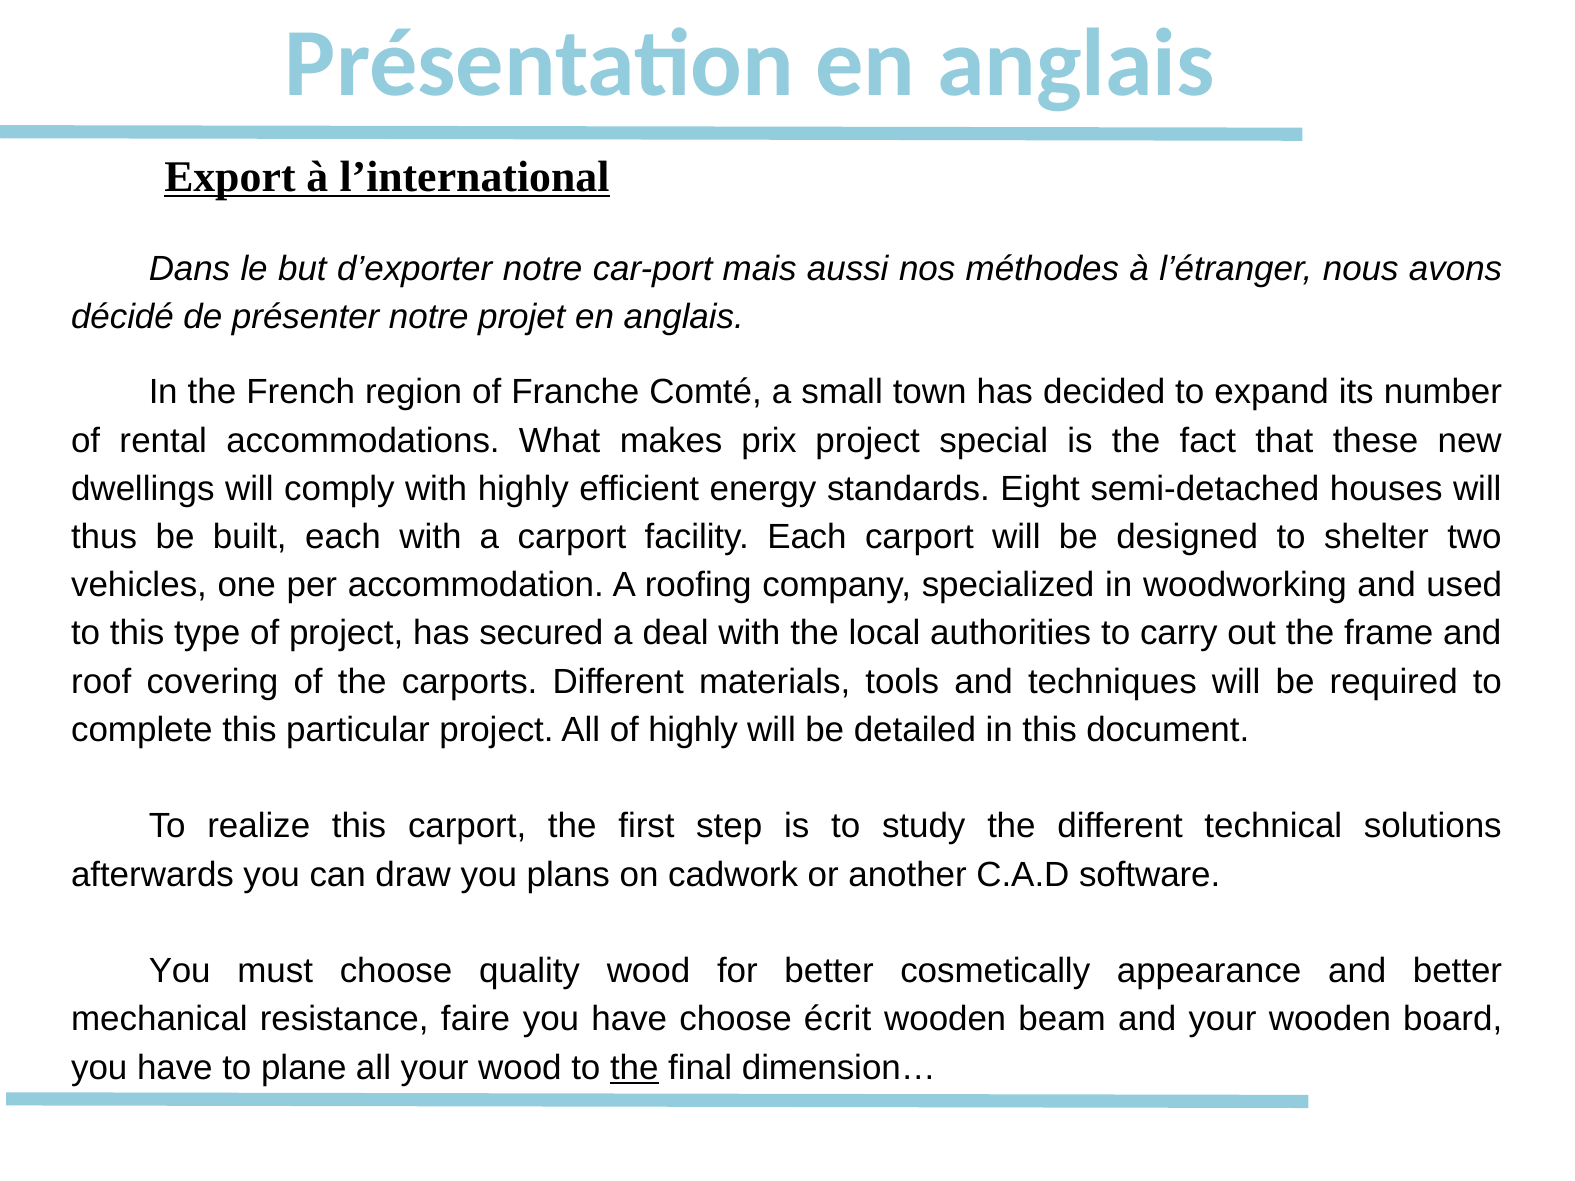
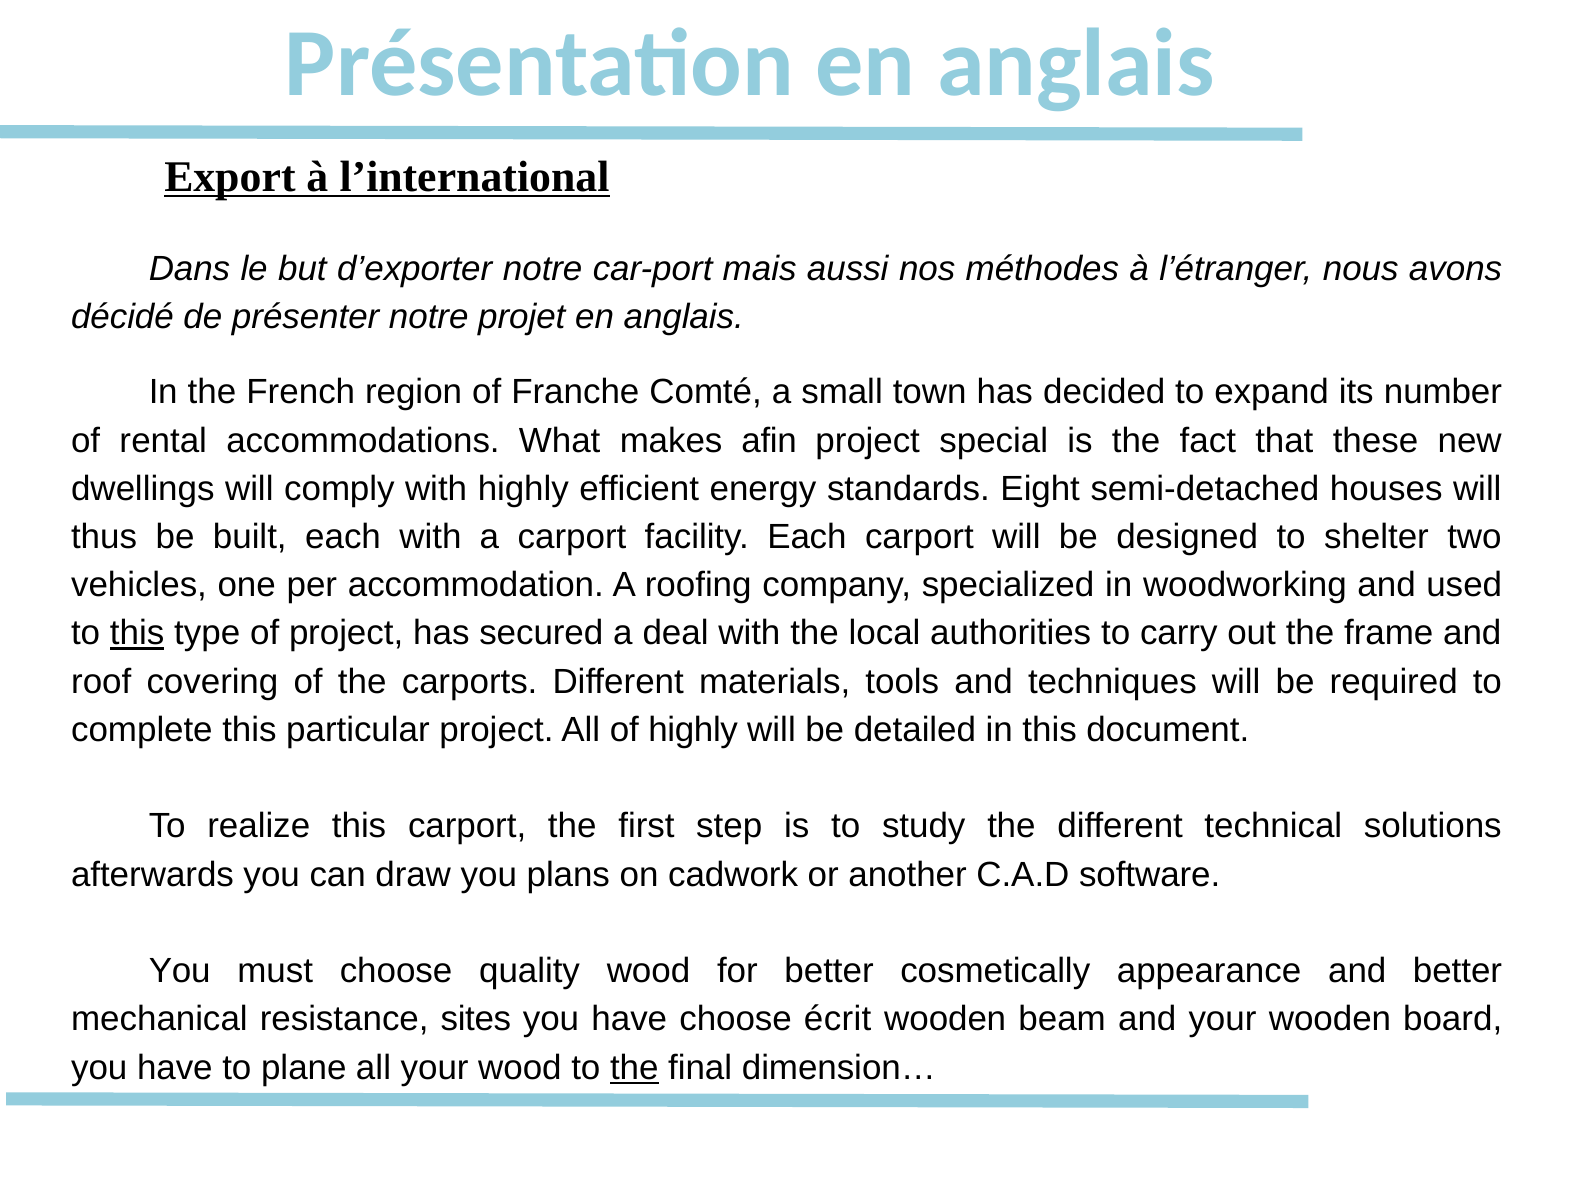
prix: prix -> afin (769, 441)
this underline: none -> present (137, 634)
faire: faire -> sites (476, 1020)
